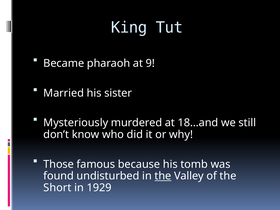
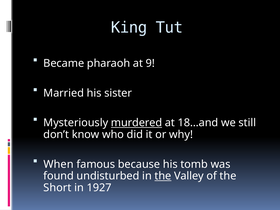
murdered underline: none -> present (137, 123)
Those: Those -> When (59, 164)
1929: 1929 -> 1927 (99, 188)
